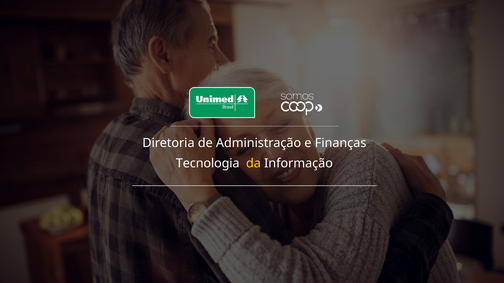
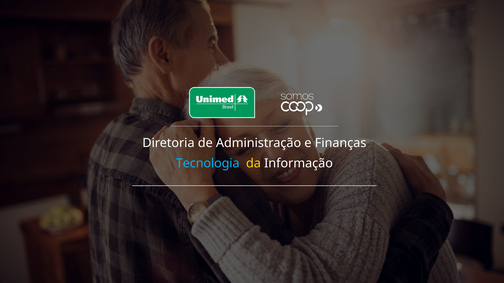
Tecnologia colour: white -> light blue (208, 164)
